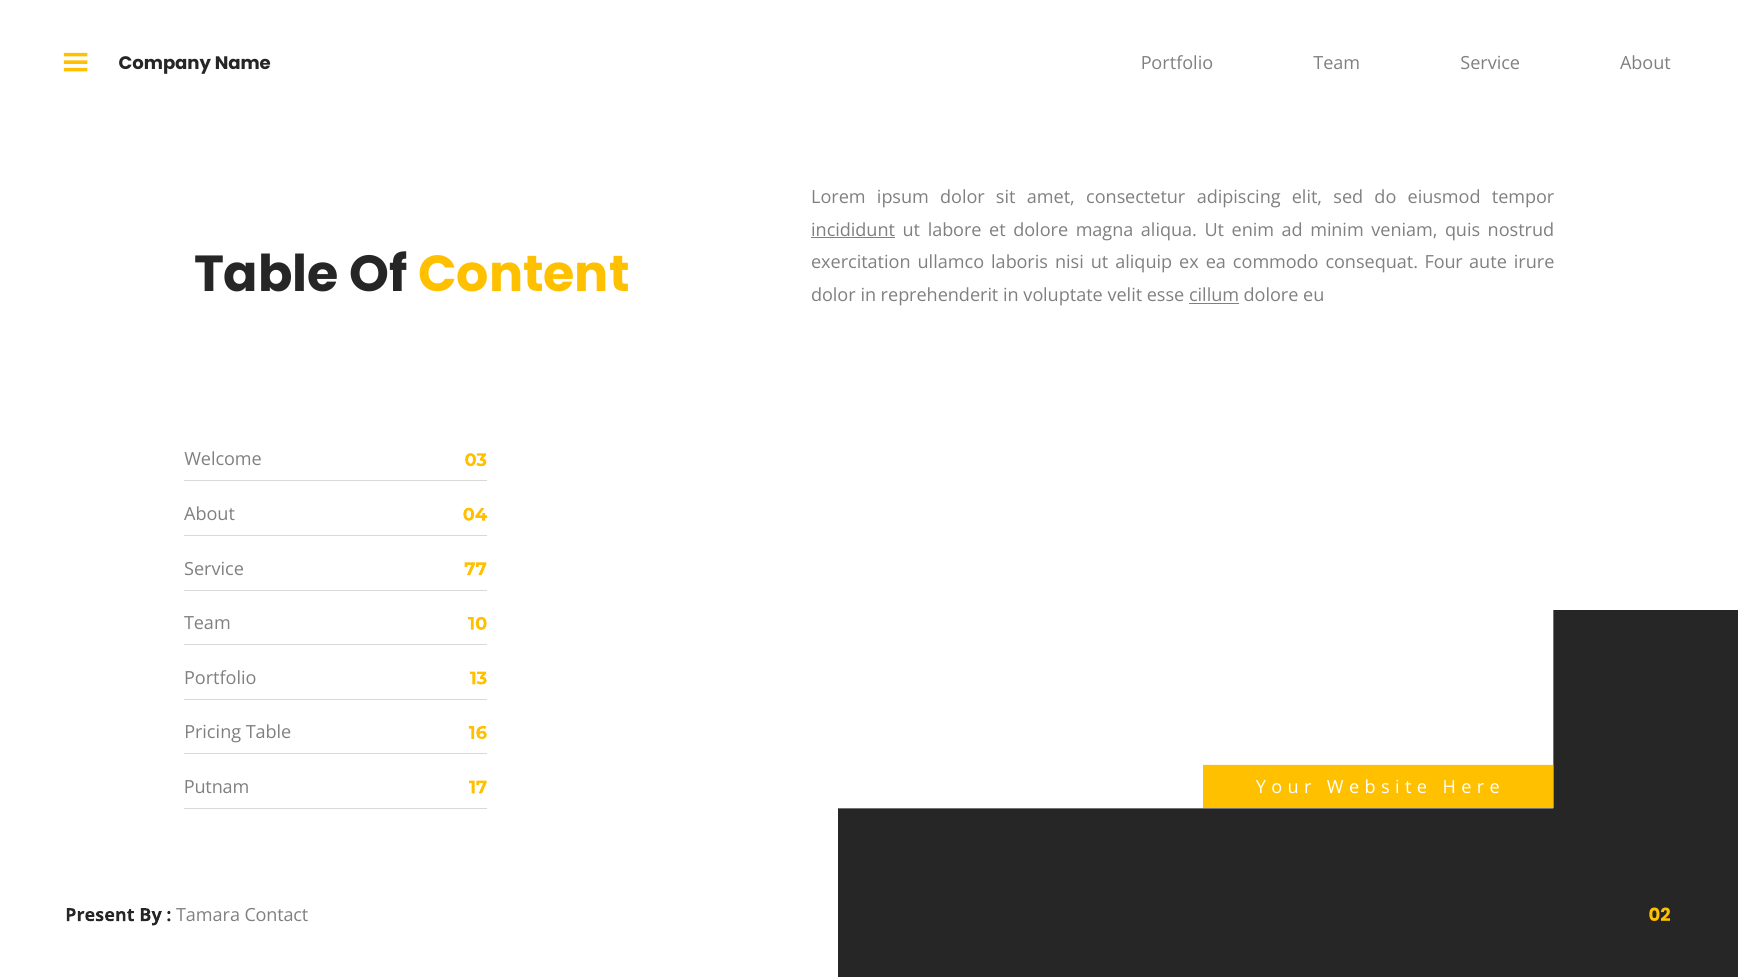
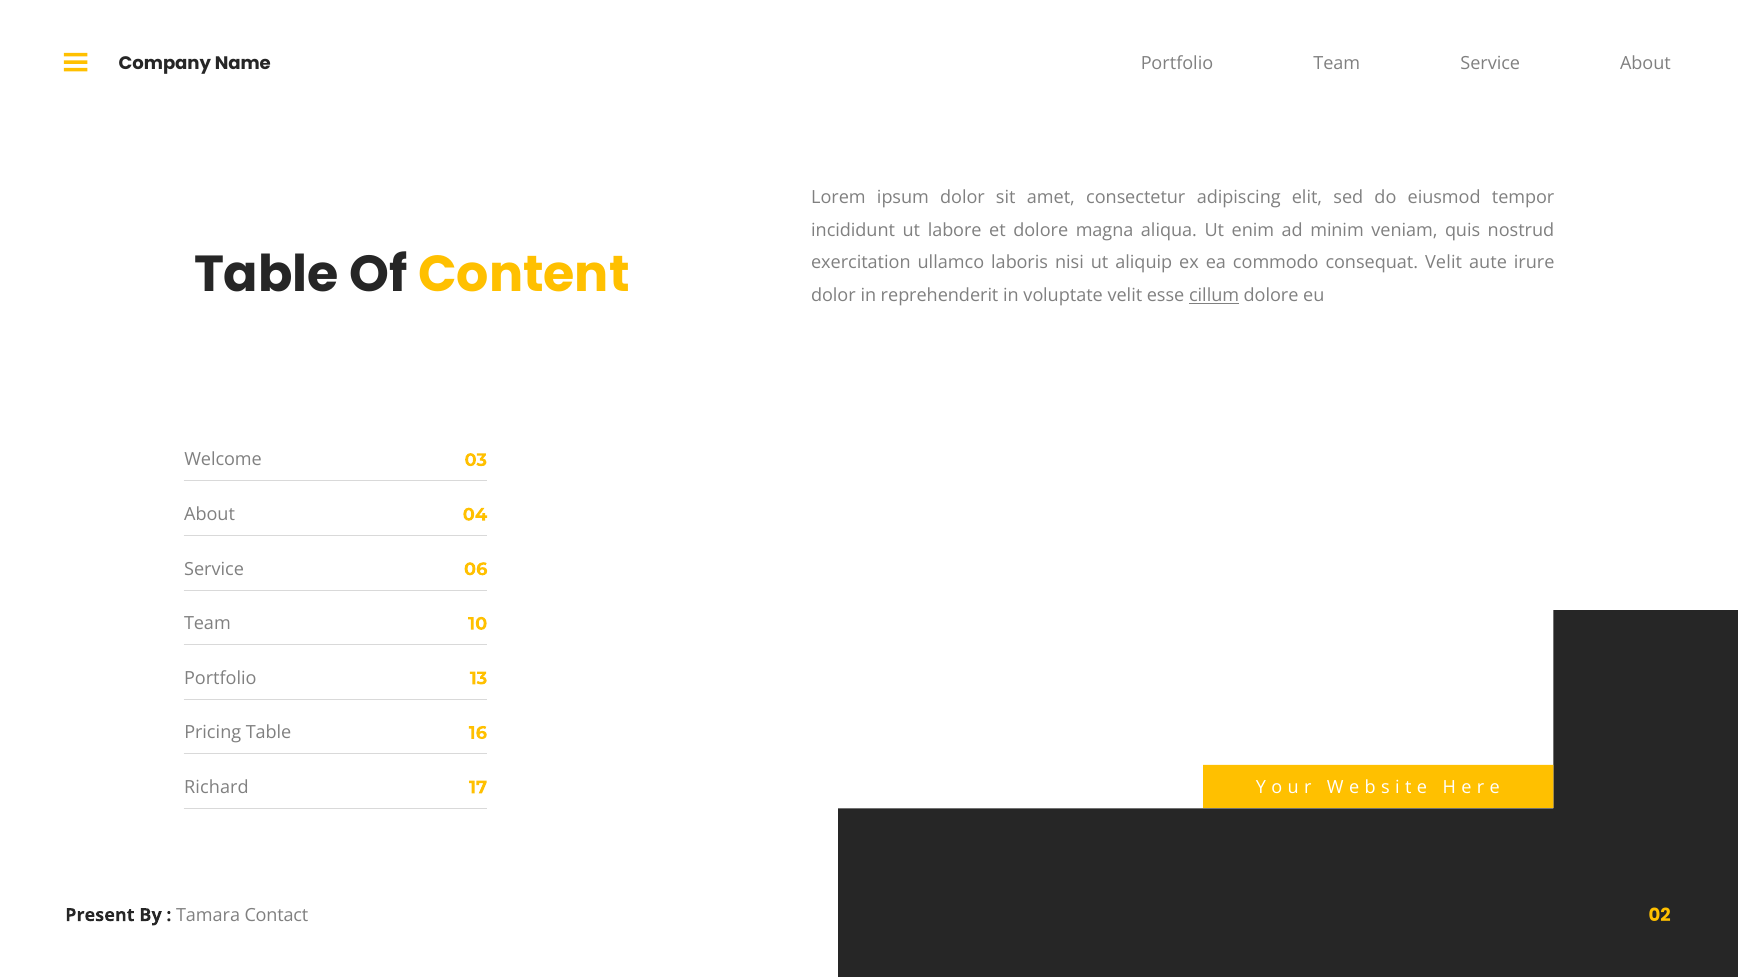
incididunt underline: present -> none (853, 230)
consequat Four: Four -> Velit (1444, 263)
77: 77 -> 06 (476, 570)
Putnam: Putnam -> Richard (216, 788)
